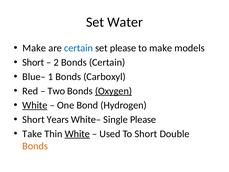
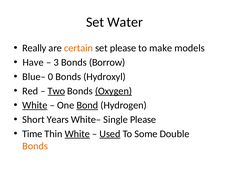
Make: Make -> Really (34, 48)
certain colour: blue -> orange (79, 48)
Short: Short -> Have (33, 62)
2: 2 -> 3 (56, 62)
Bonds Certain: Certain -> Borrow (107, 62)
1: 1 -> 0 (51, 77)
Carboxyl: Carboxyl -> Hydroxyl (105, 77)
Two underline: none -> present (56, 91)
Bond underline: none -> present (87, 105)
Take: Take -> Time (32, 134)
Used underline: none -> present (110, 134)
To Short: Short -> Some (146, 134)
